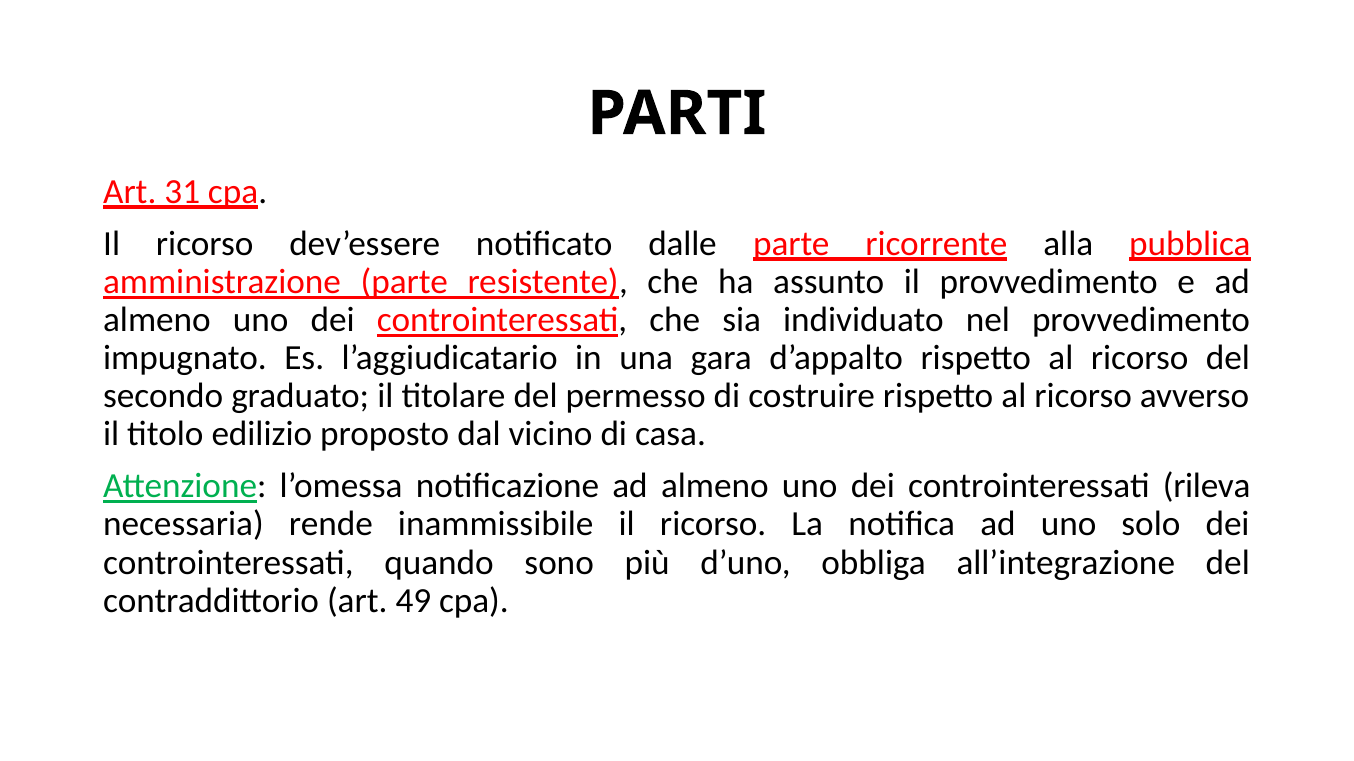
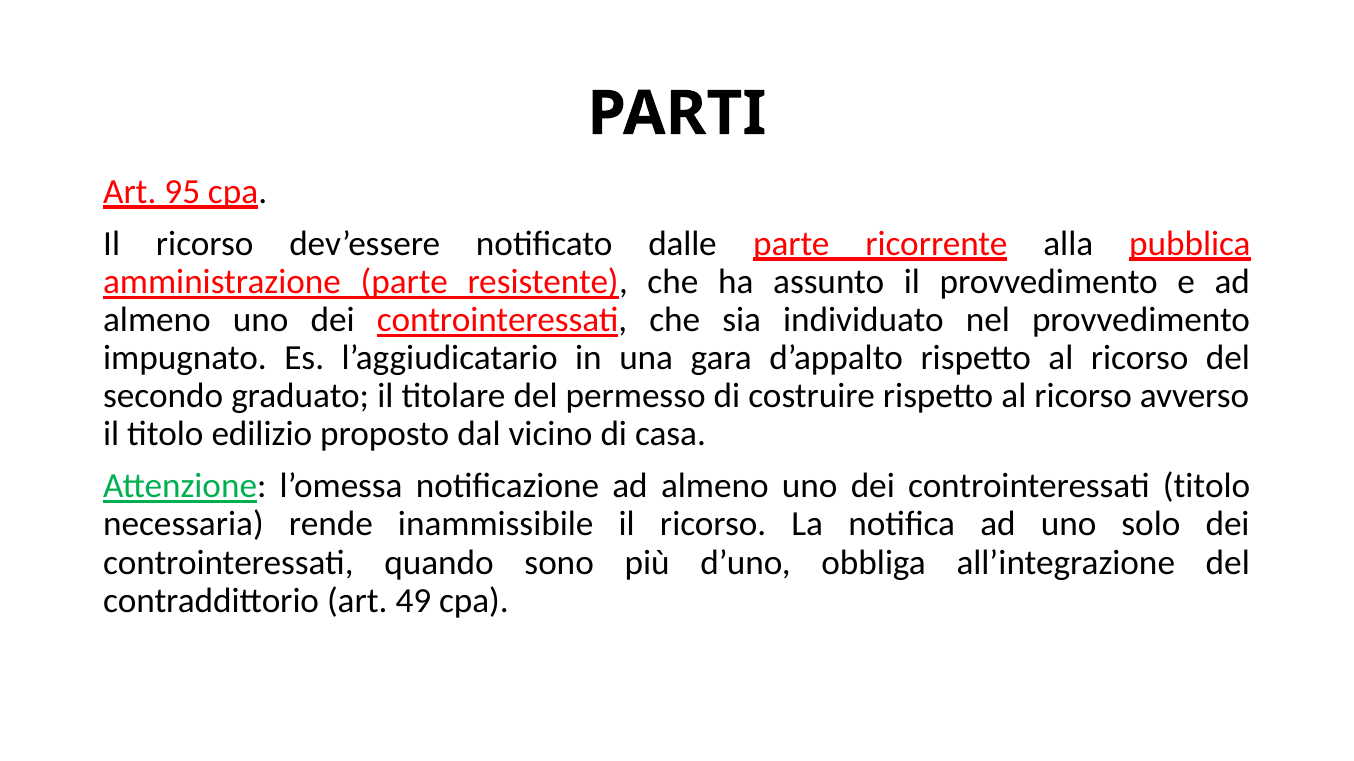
31: 31 -> 95 (182, 192)
controinteressati rileva: rileva -> titolo (1207, 487)
